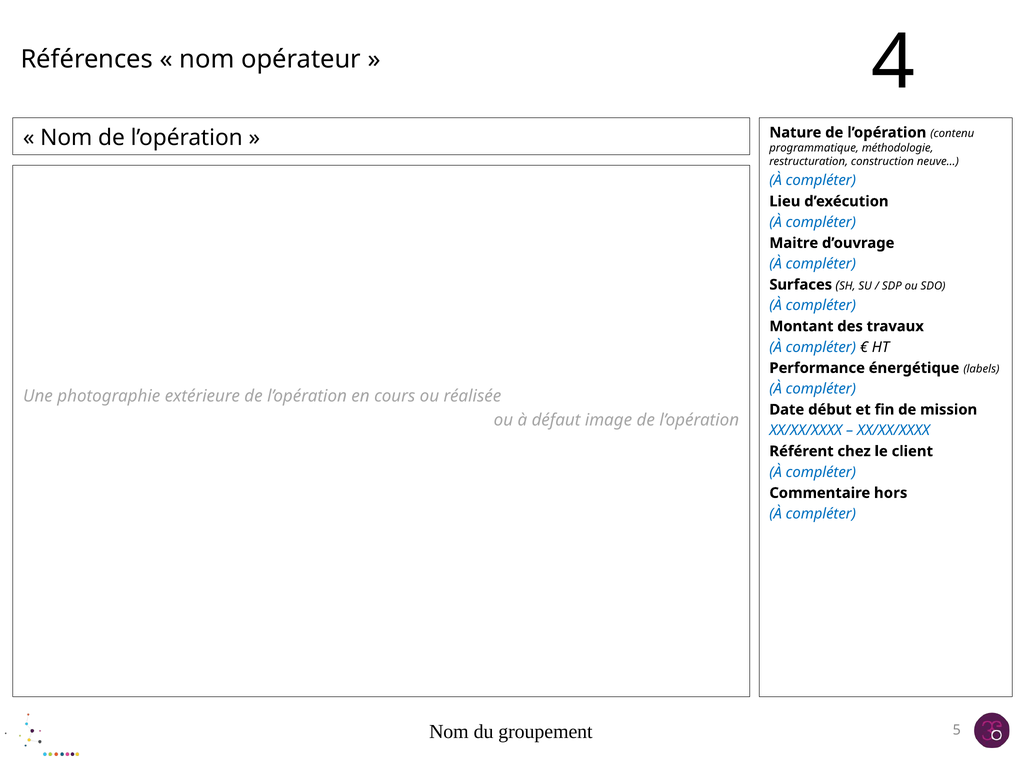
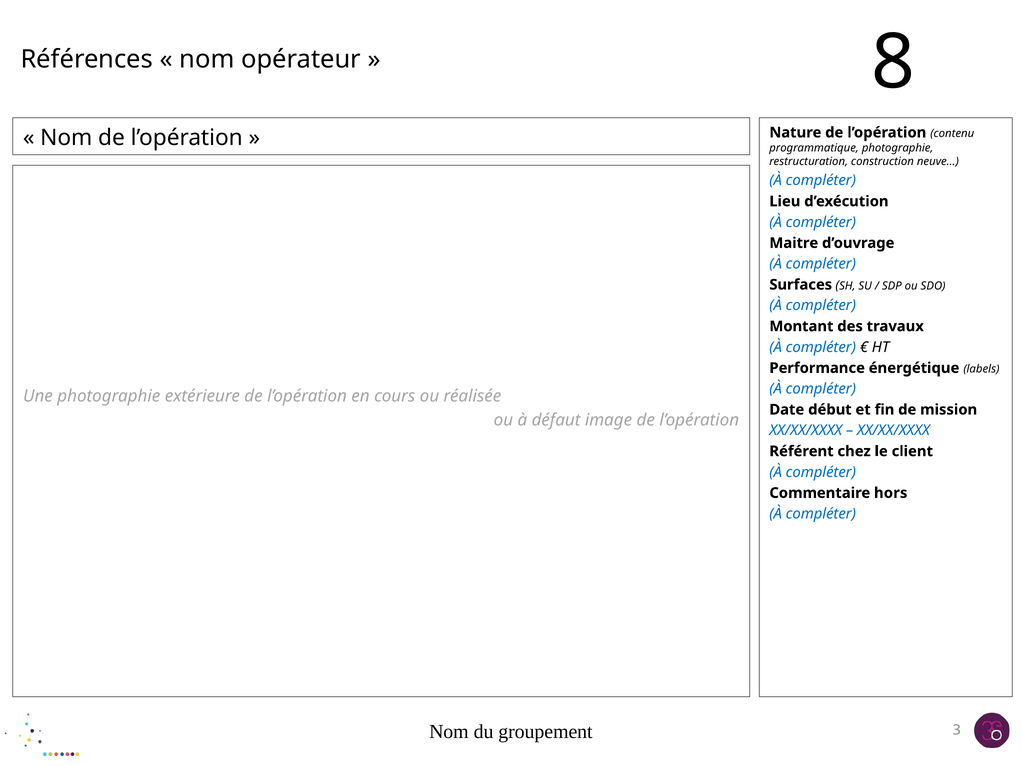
4: 4 -> 8 (893, 63)
programmatique méthodologie: méthodologie -> photographie (898, 148)
5: 5 -> 3 (957, 731)
